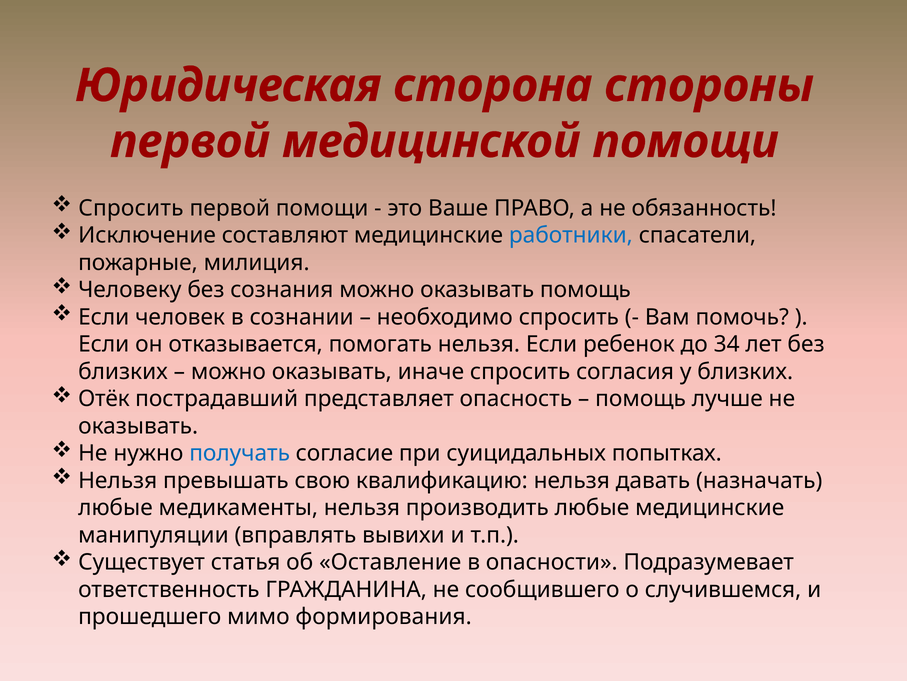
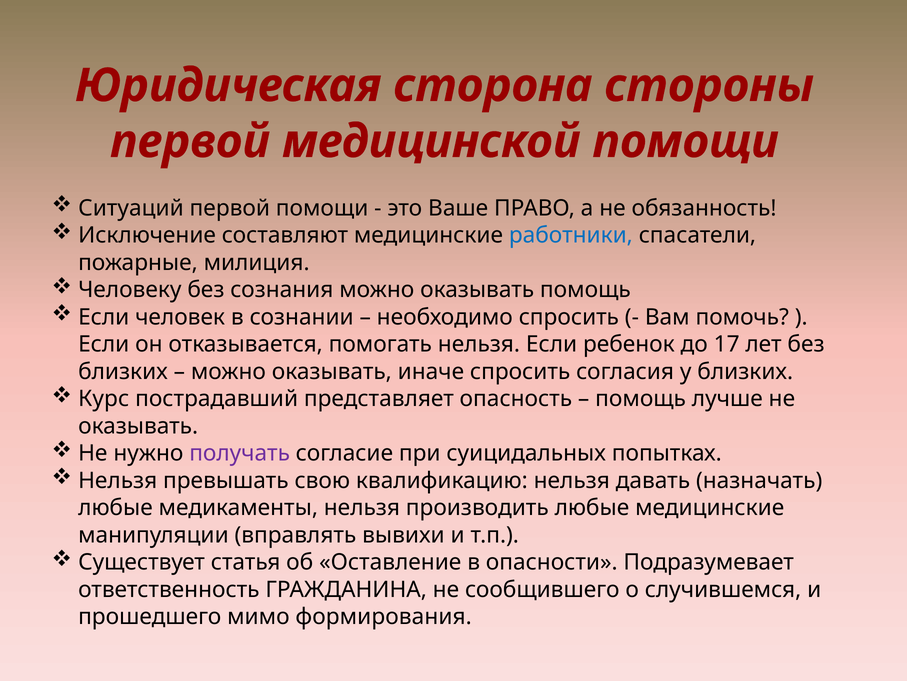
Спросить: Спросить -> Ситуаций (131, 208)
34: 34 -> 17 (727, 344)
Отёк: Отёк -> Курс (104, 398)
получать colour: blue -> purple (240, 453)
